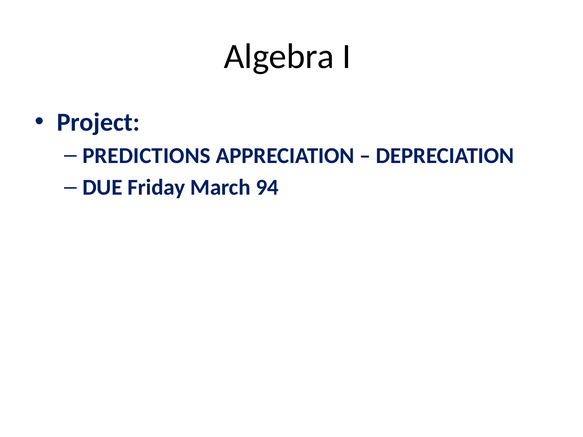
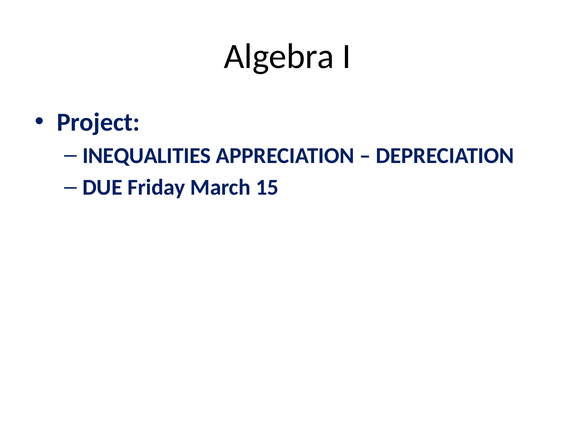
PREDICTIONS: PREDICTIONS -> INEQUALITIES (147, 156)
94: 94 -> 15 (267, 188)
